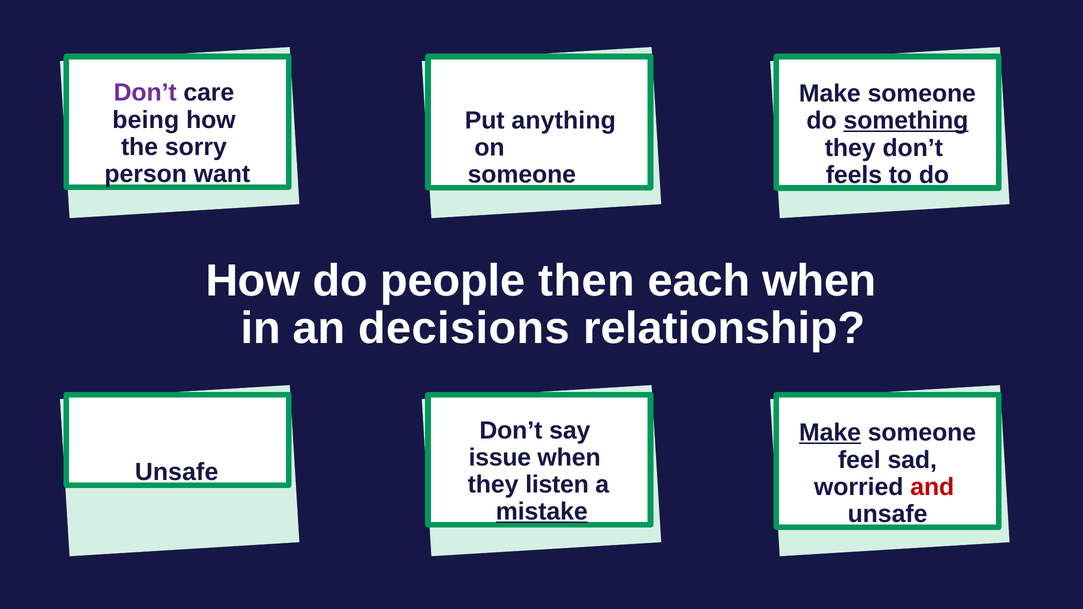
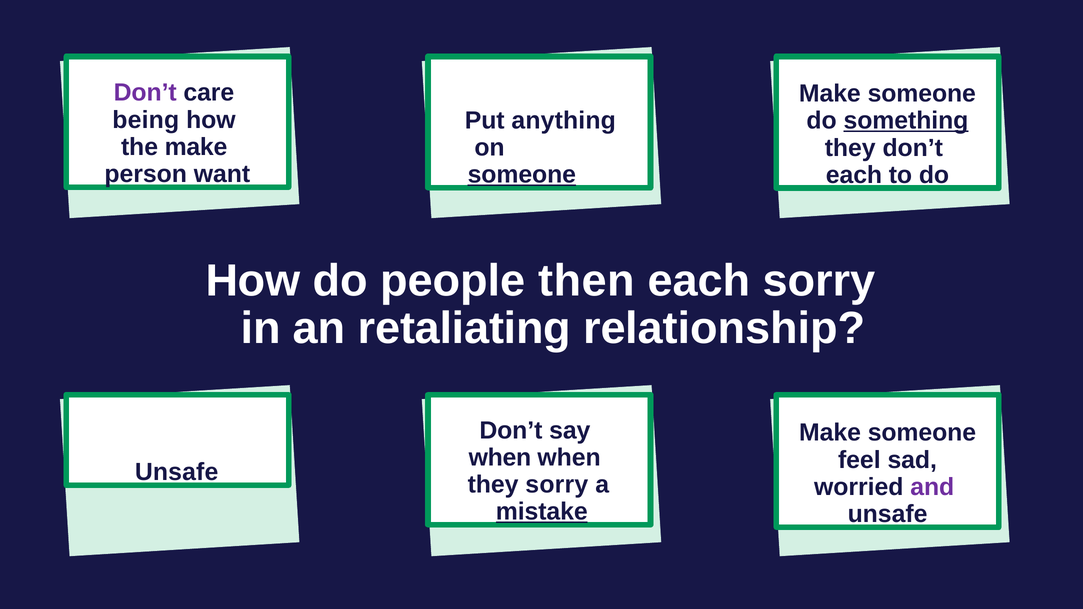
the sorry: sorry -> make (196, 147)
someone underline: none -> present (522, 175)
feels: feels -> each (854, 175)
each when: when -> sorry (819, 281)
decisions: decisions -> retaliating (464, 328)
Make underline: present -> none (830, 433)
issue: issue -> when (500, 458)
they listen: listen -> sorry (557, 485)
and colour: red -> purple (932, 487)
